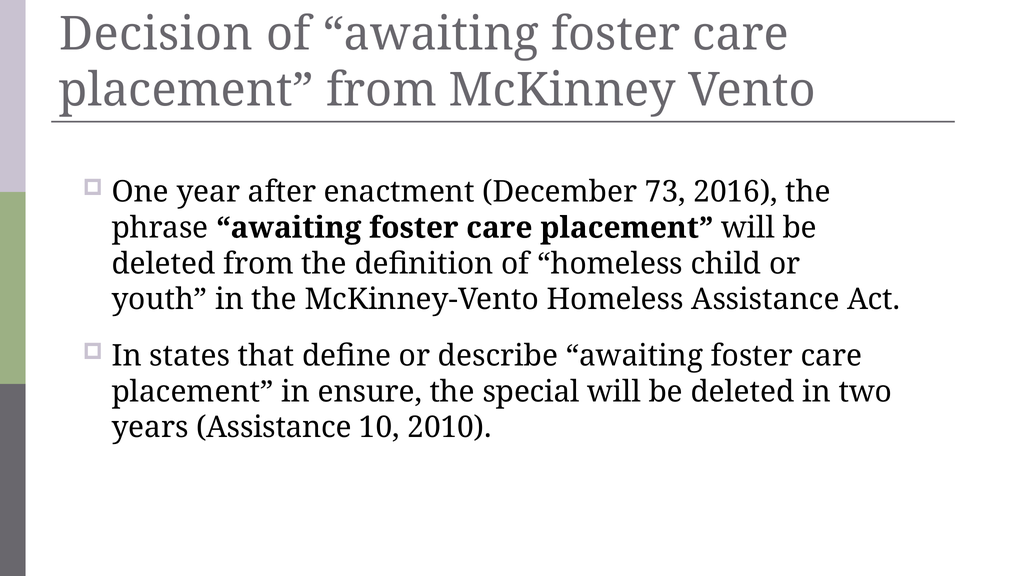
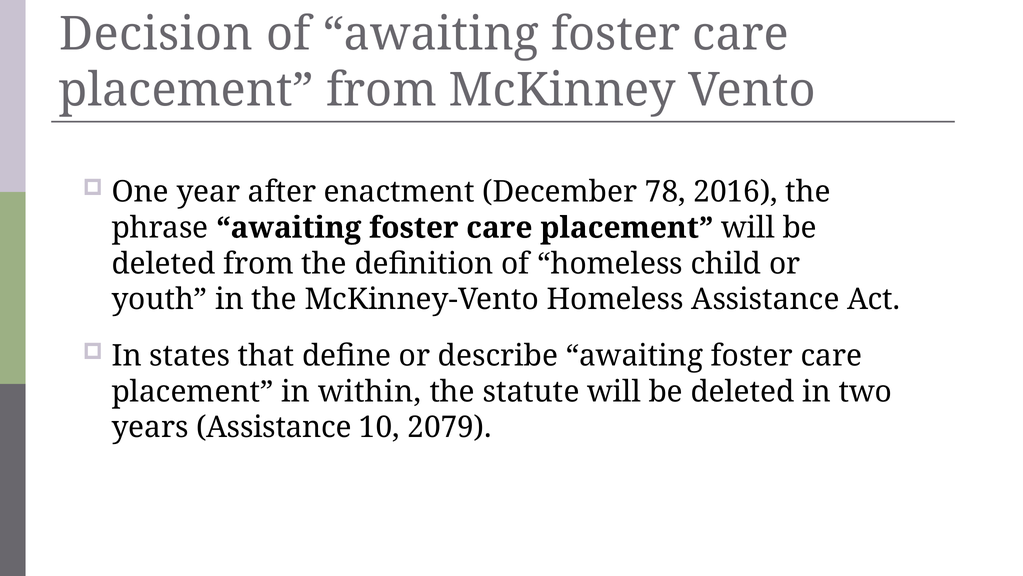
73: 73 -> 78 (665, 192)
ensure: ensure -> within (370, 391)
special: special -> statute (531, 391)
2010: 2010 -> 2079 (450, 427)
